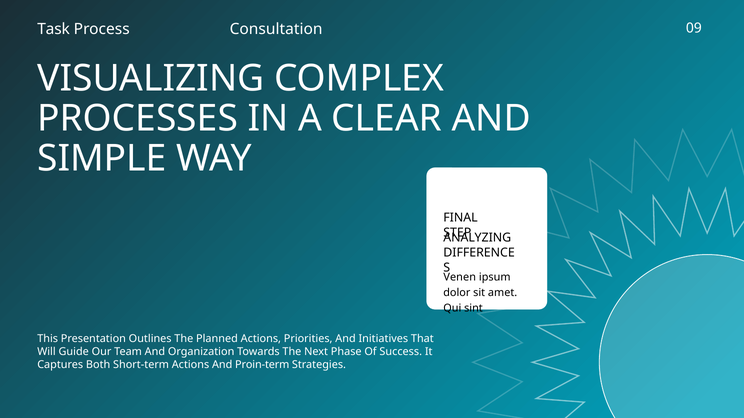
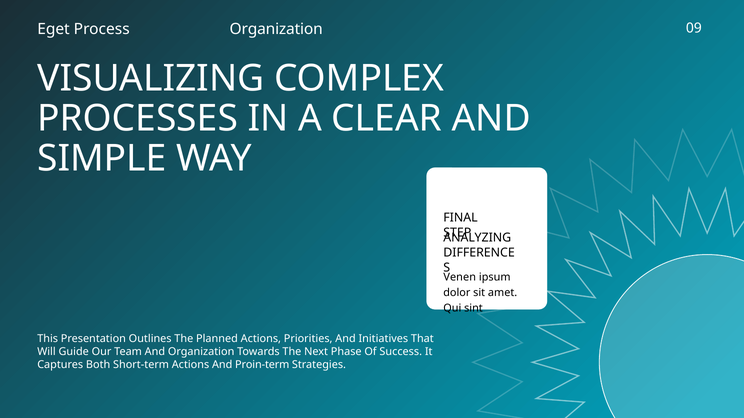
Task: Task -> Eget (53, 29)
Process Consultation: Consultation -> Organization (276, 29)
